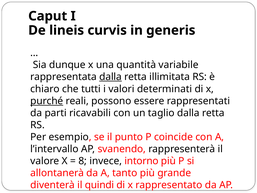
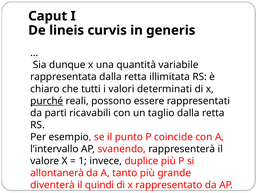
dalla underline: present -> none (111, 77)
8: 8 -> 1 (83, 161)
intorno: intorno -> duplice (142, 161)
